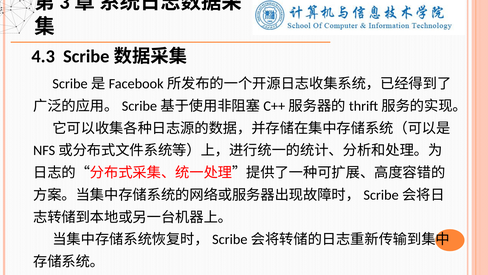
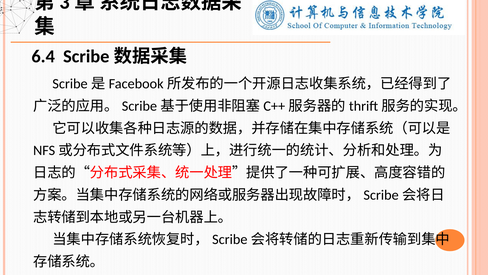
4.3: 4.3 -> 6.4 (43, 56)
